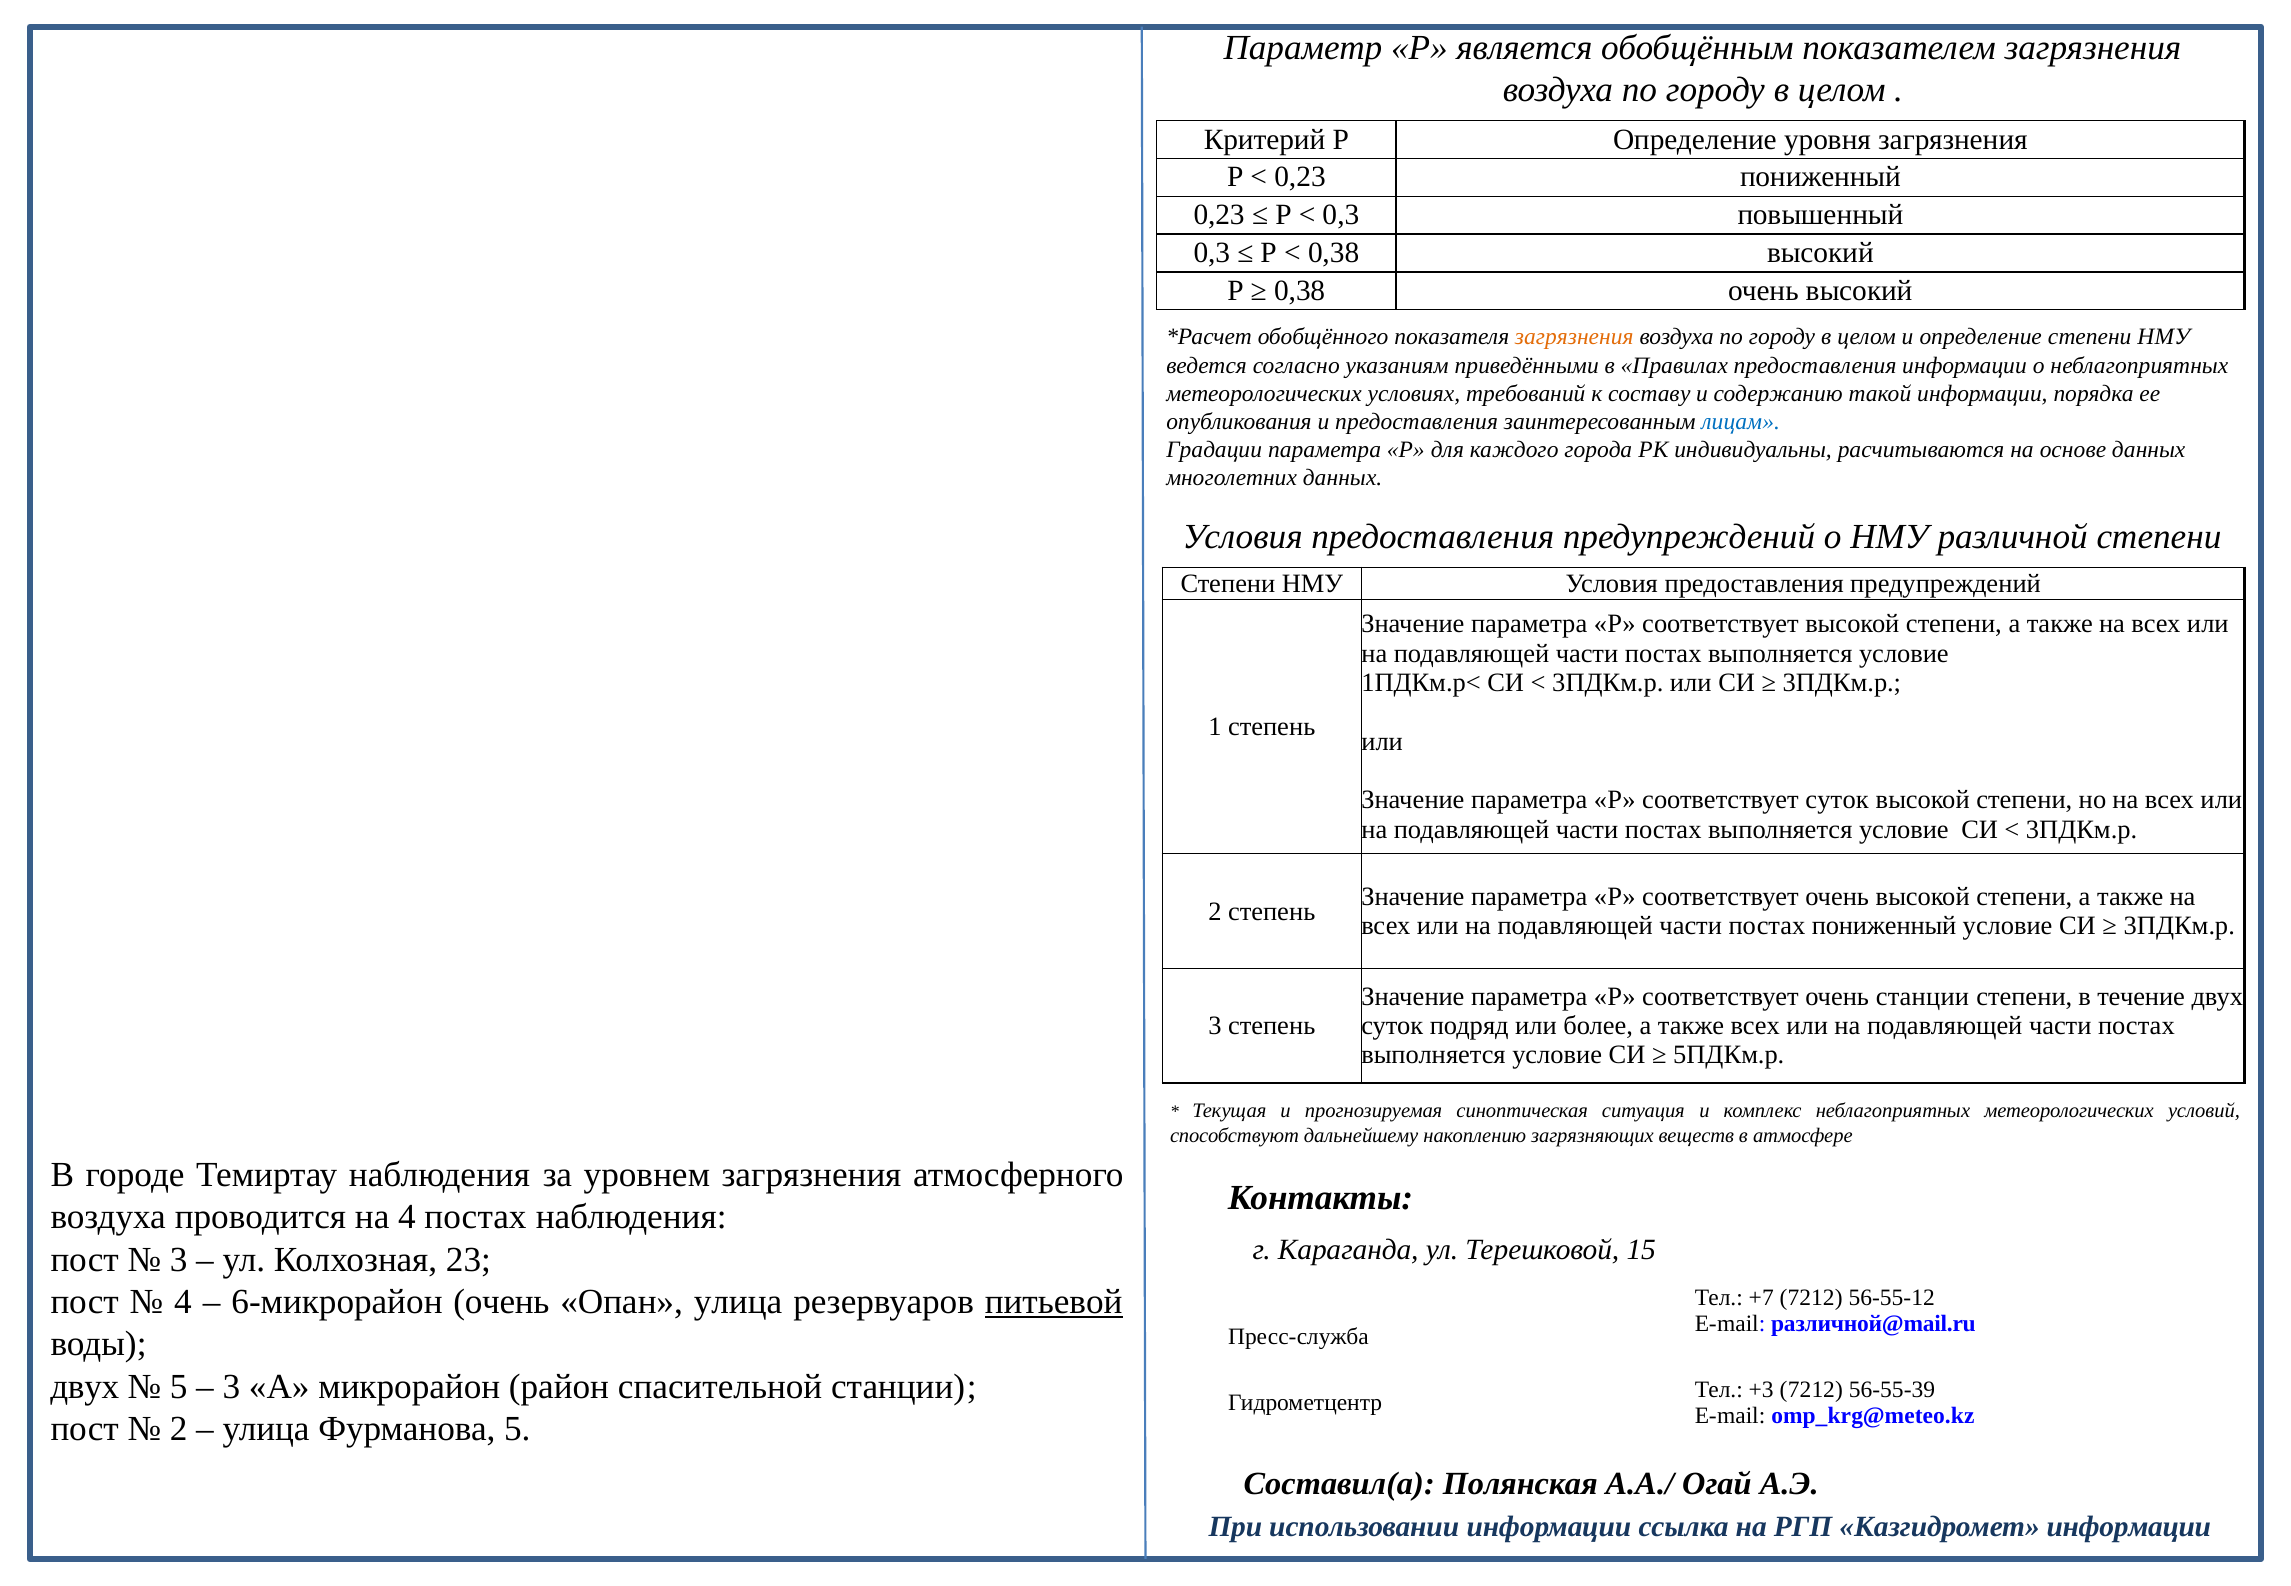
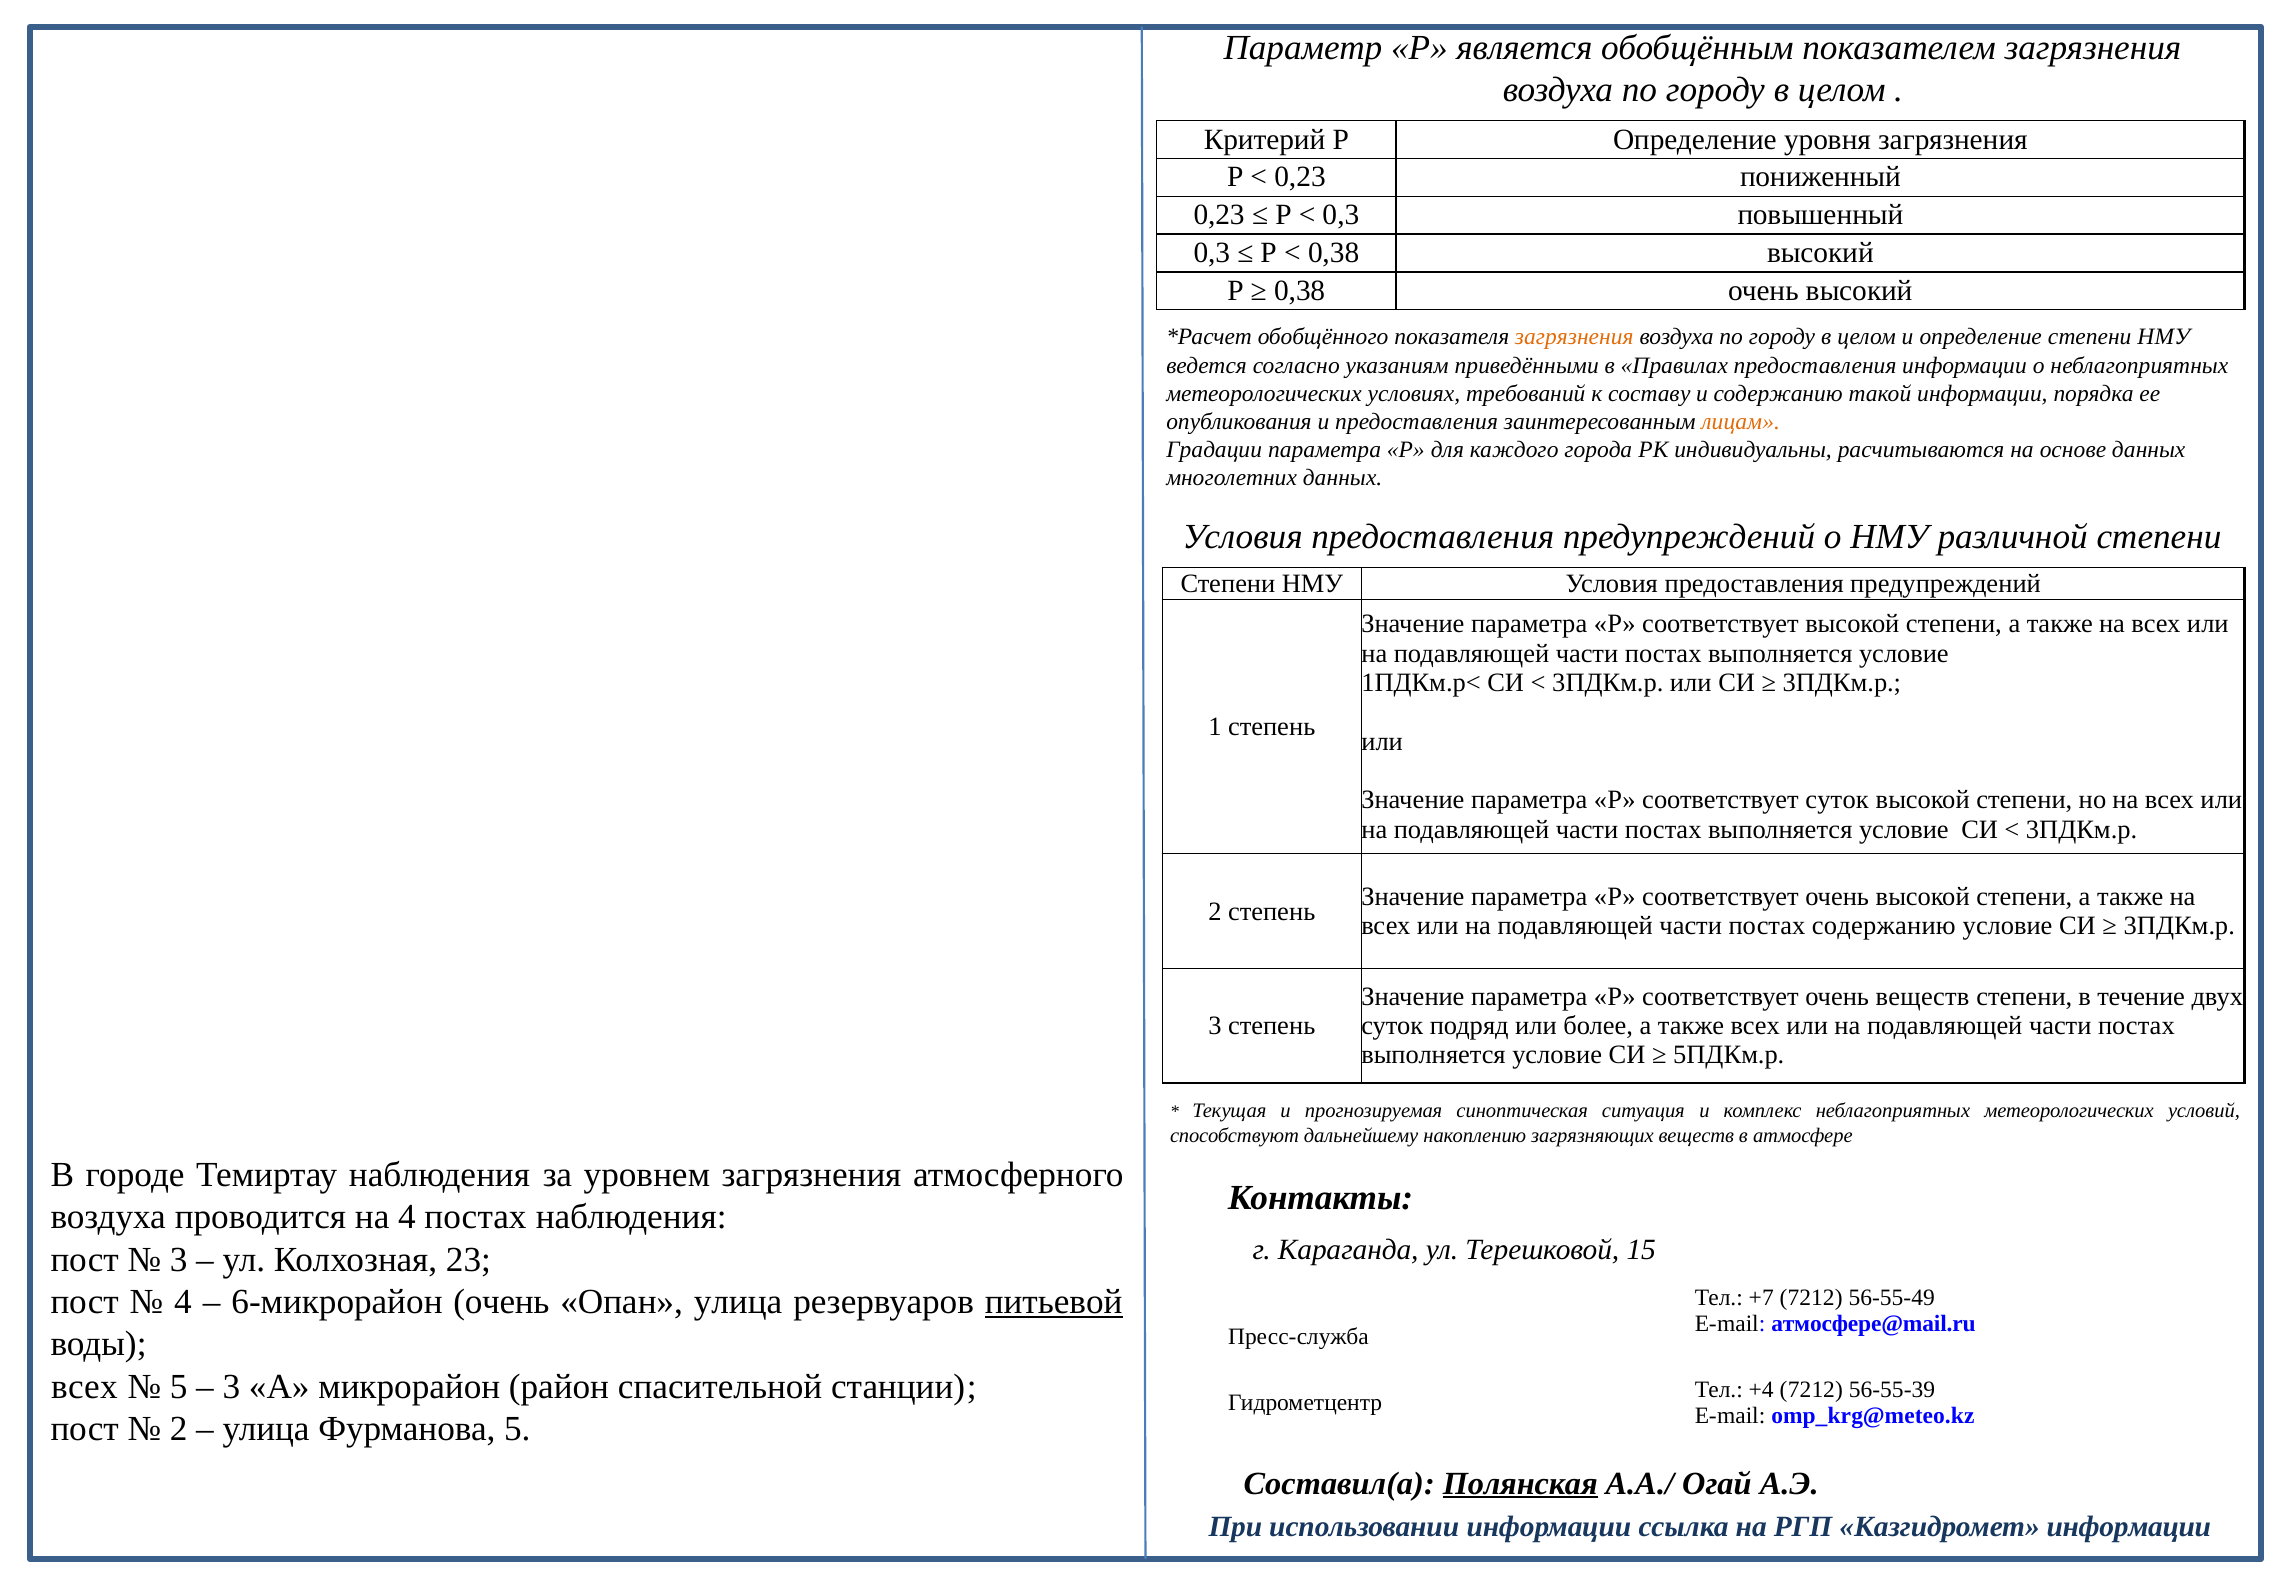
лицам colour: blue -> orange (1741, 422)
постах пониженный: пониженный -> содержанию (1884, 926)
очень станции: станции -> веществ (1923, 997)
56-55-12: 56-55-12 -> 56-55-49 (1892, 1298)
различной@mail.ru: различной@mail.ru -> атмосфере@mail.ru (1873, 1324)
двух: двух -> всех (84, 1386)
+3: +3 -> +4 (1761, 1390)
Полянская underline: none -> present (1520, 1483)
